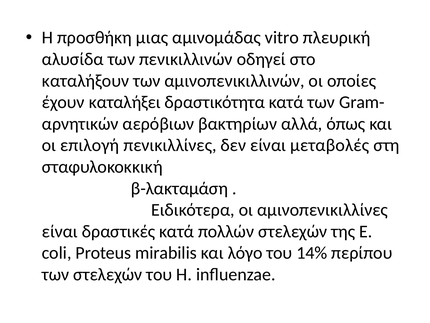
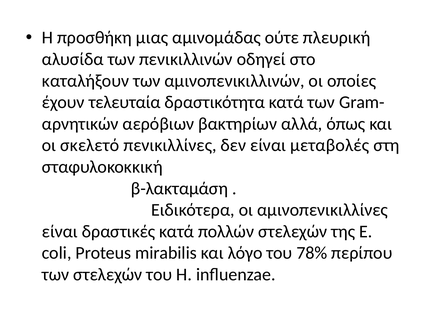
vitro: vitro -> ούτε (282, 38)
καταλήξει: καταλήξει -> τελευταία (125, 102)
επιλογή: επιλογή -> σκελετό (90, 145)
14%: 14% -> 78% (312, 253)
